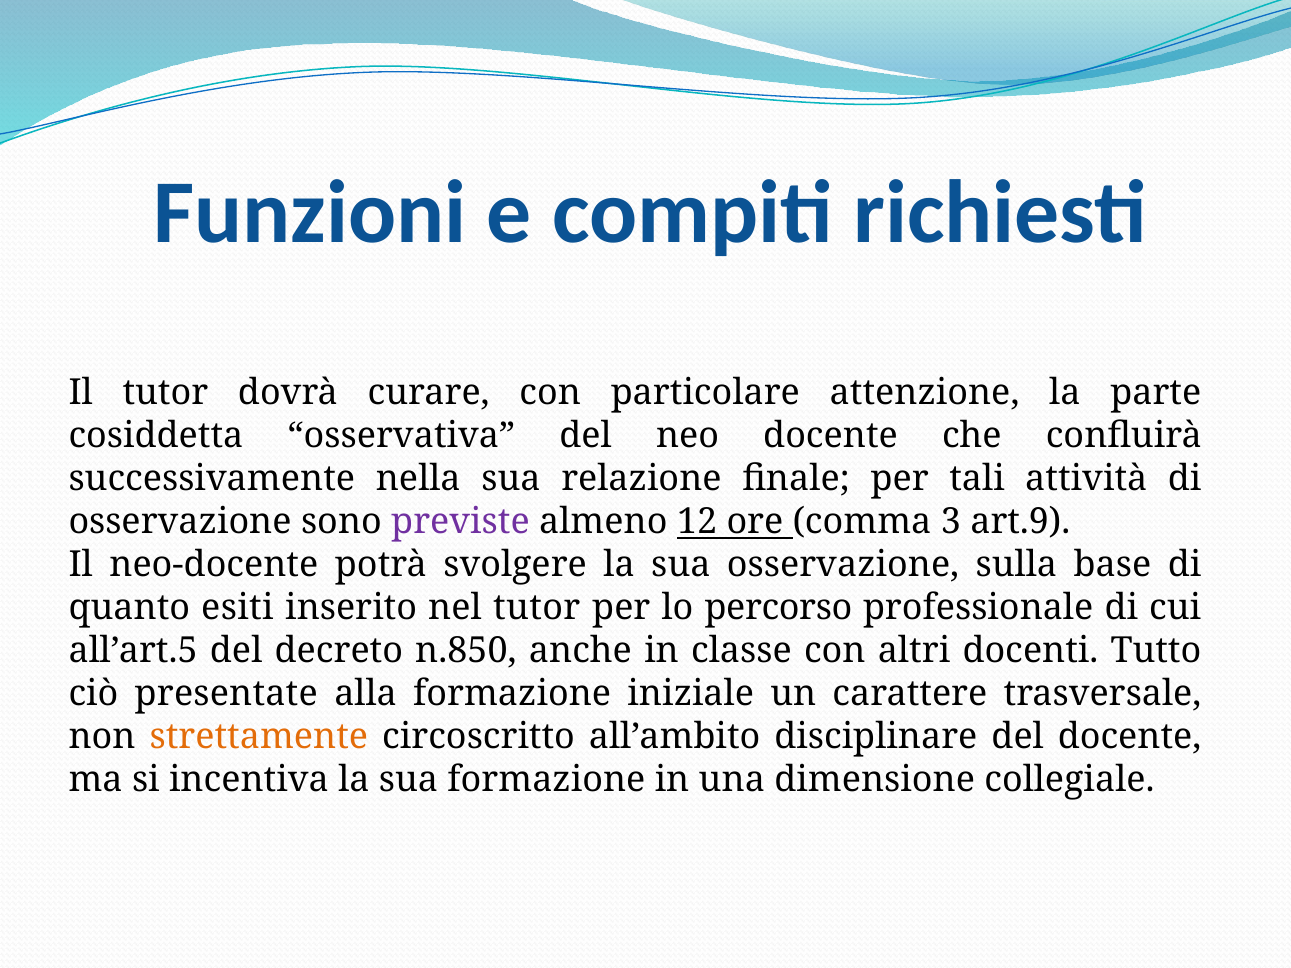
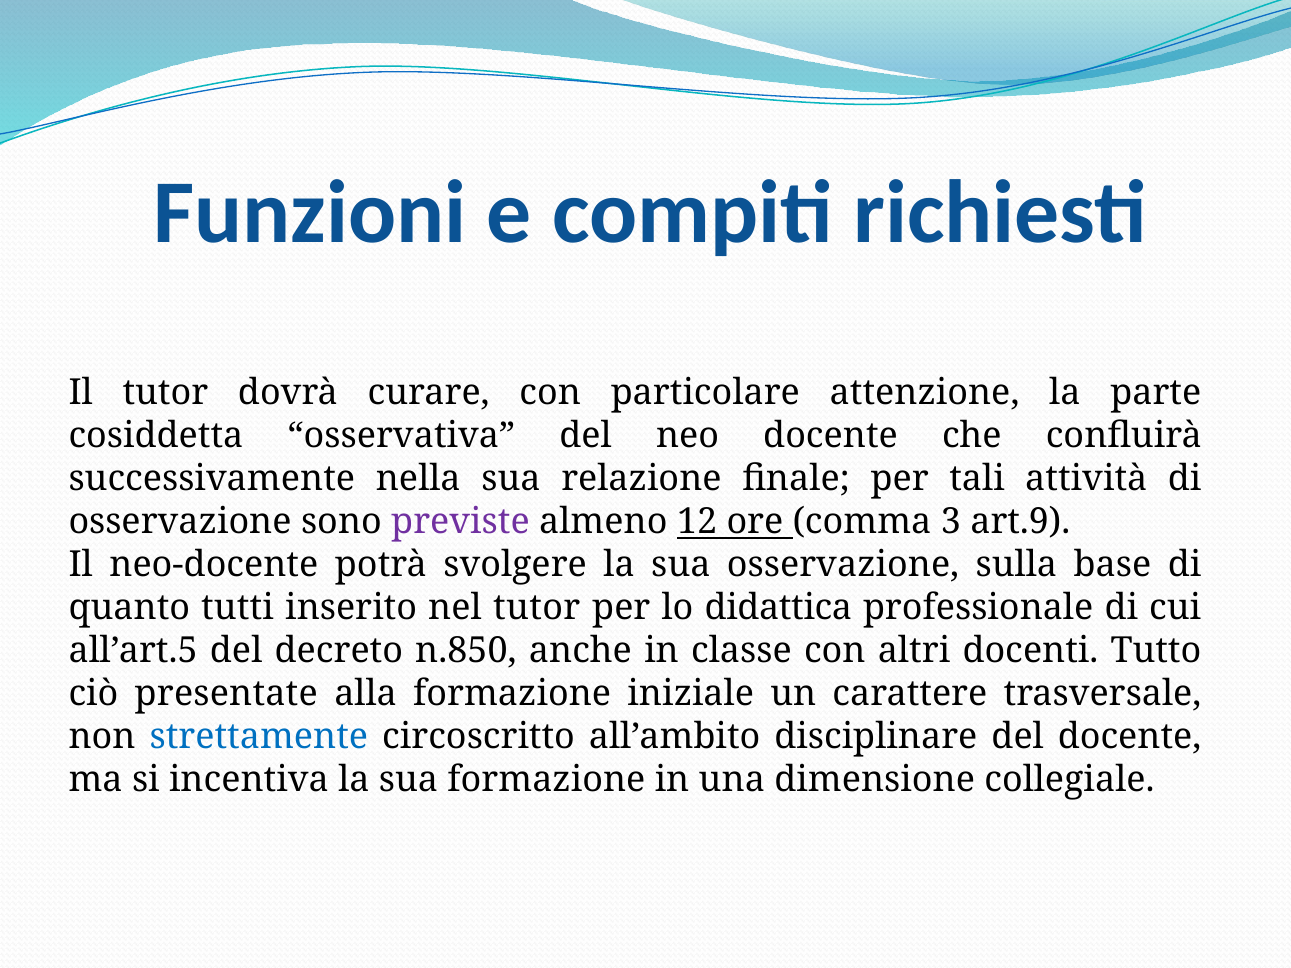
esiti: esiti -> tutti (238, 608)
percorso: percorso -> didattica (778, 608)
strettamente colour: orange -> blue (259, 737)
